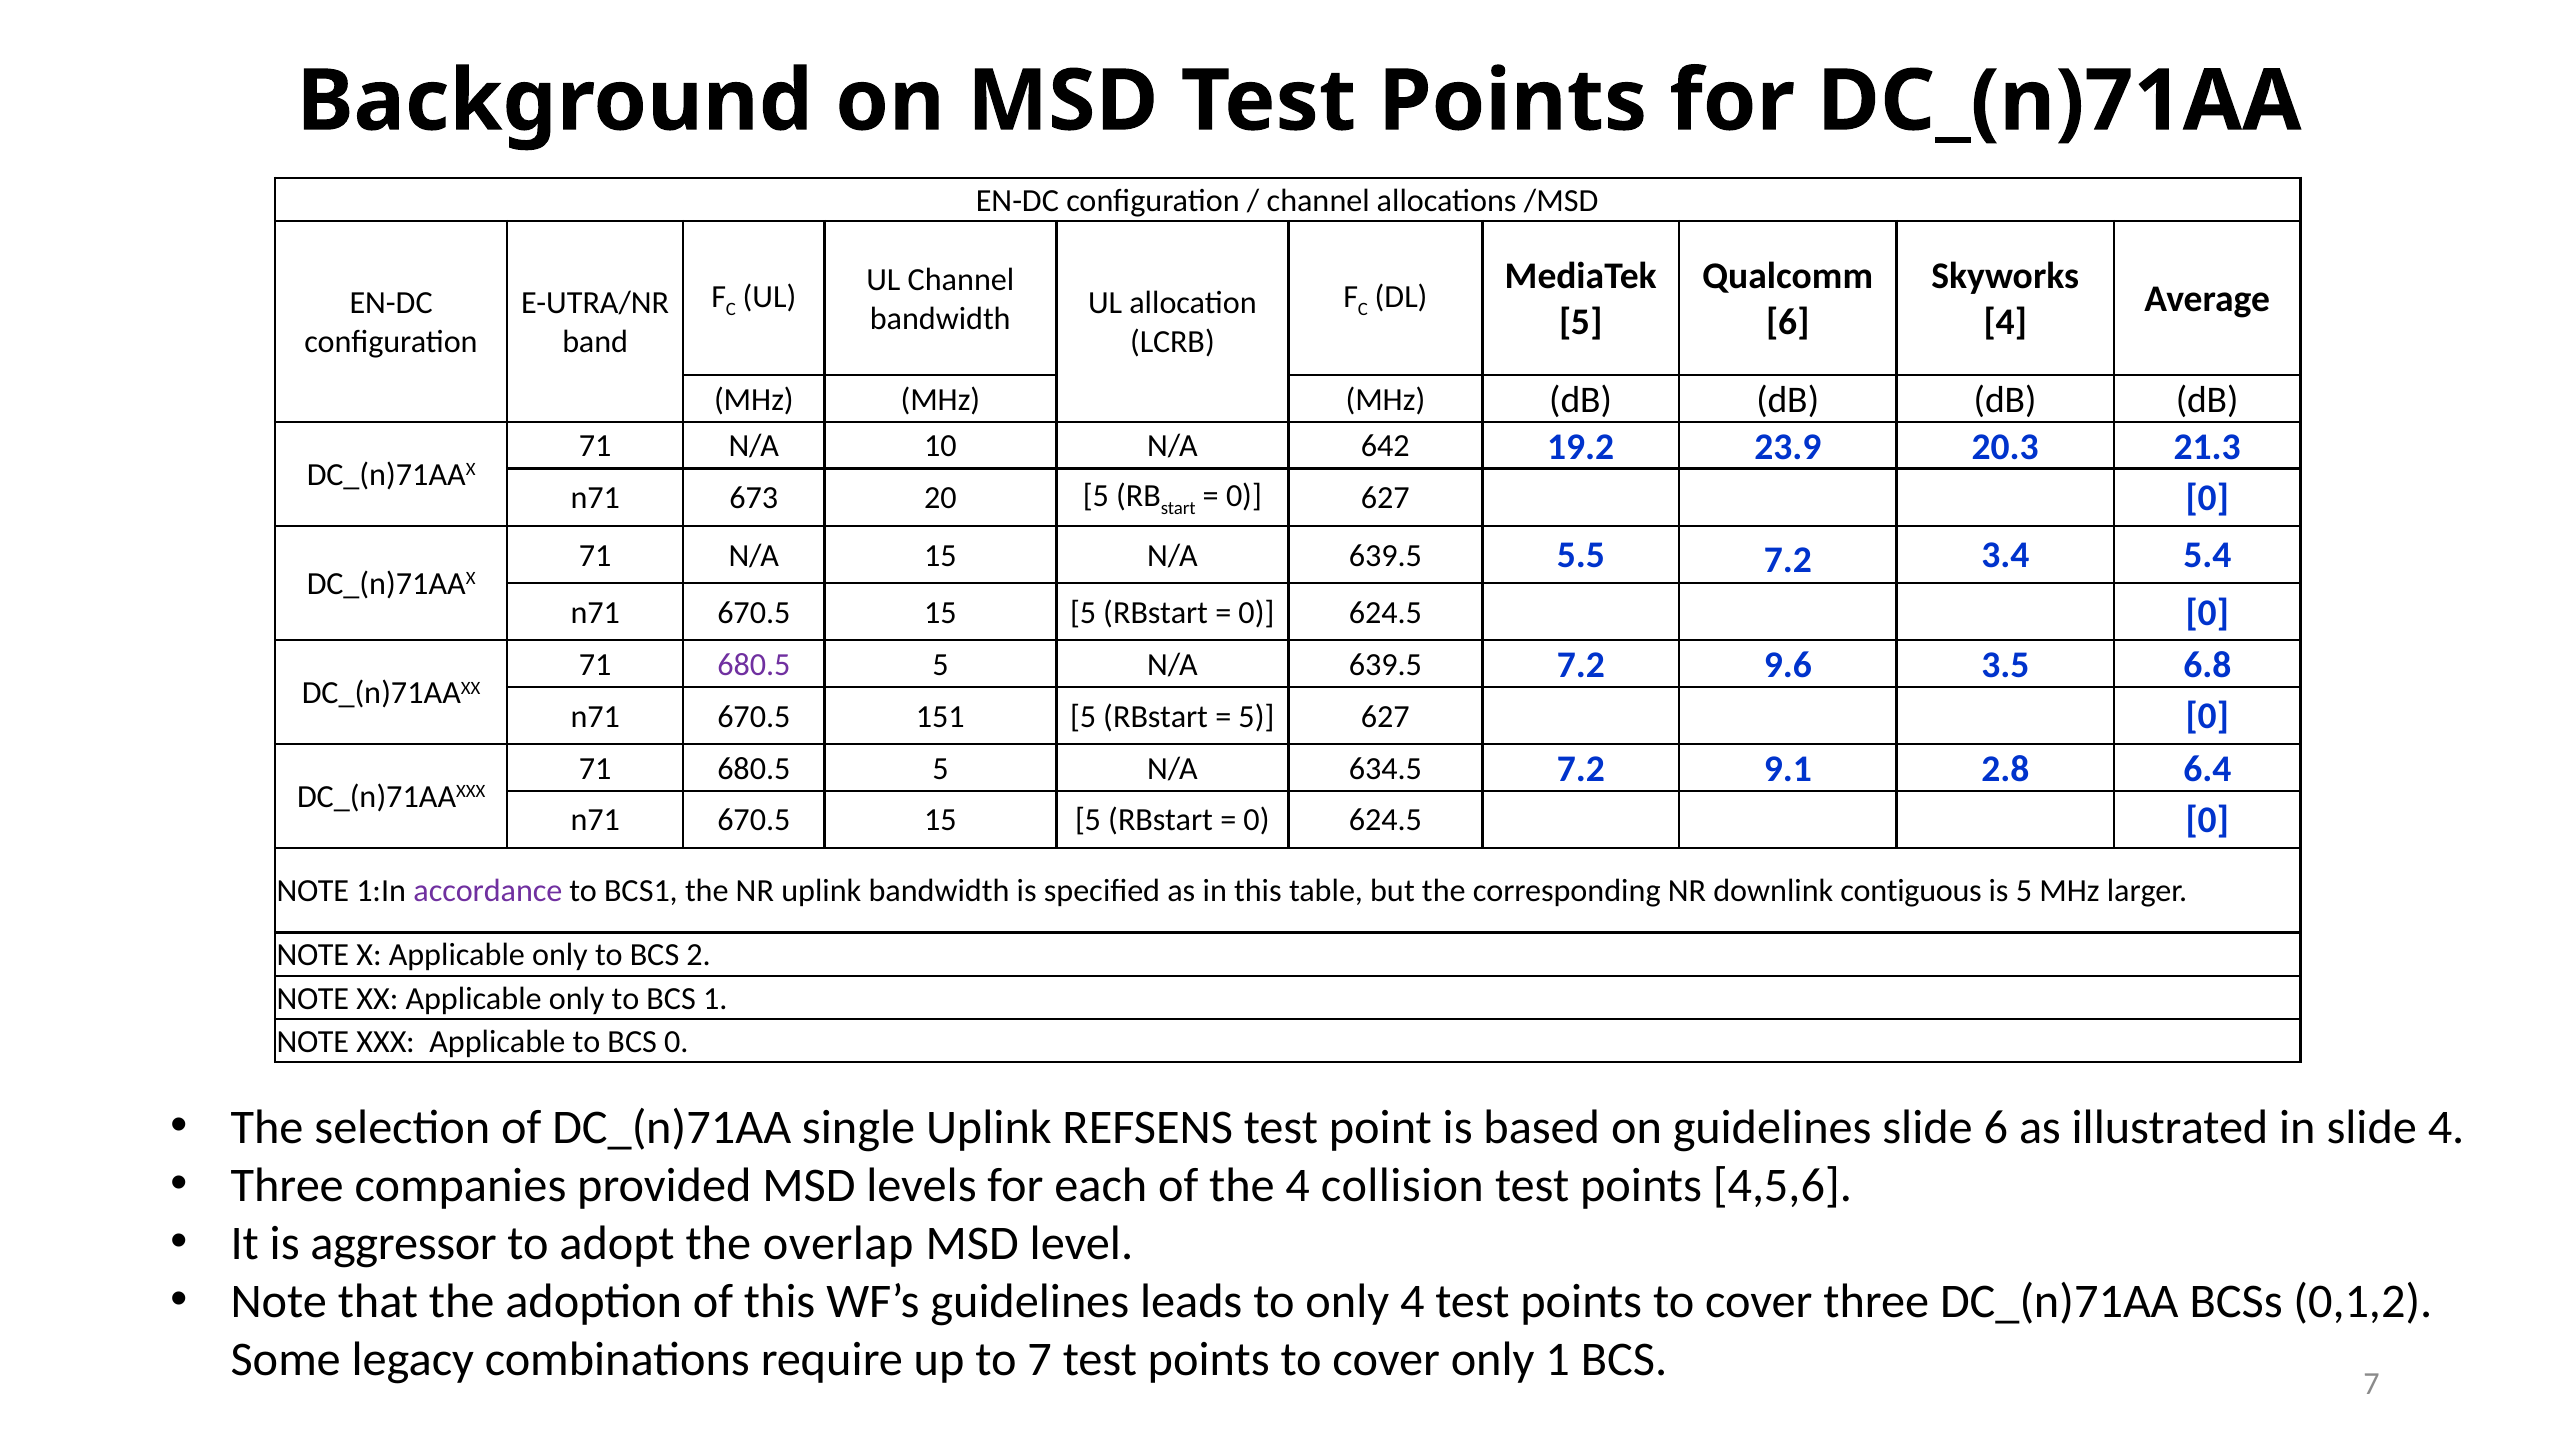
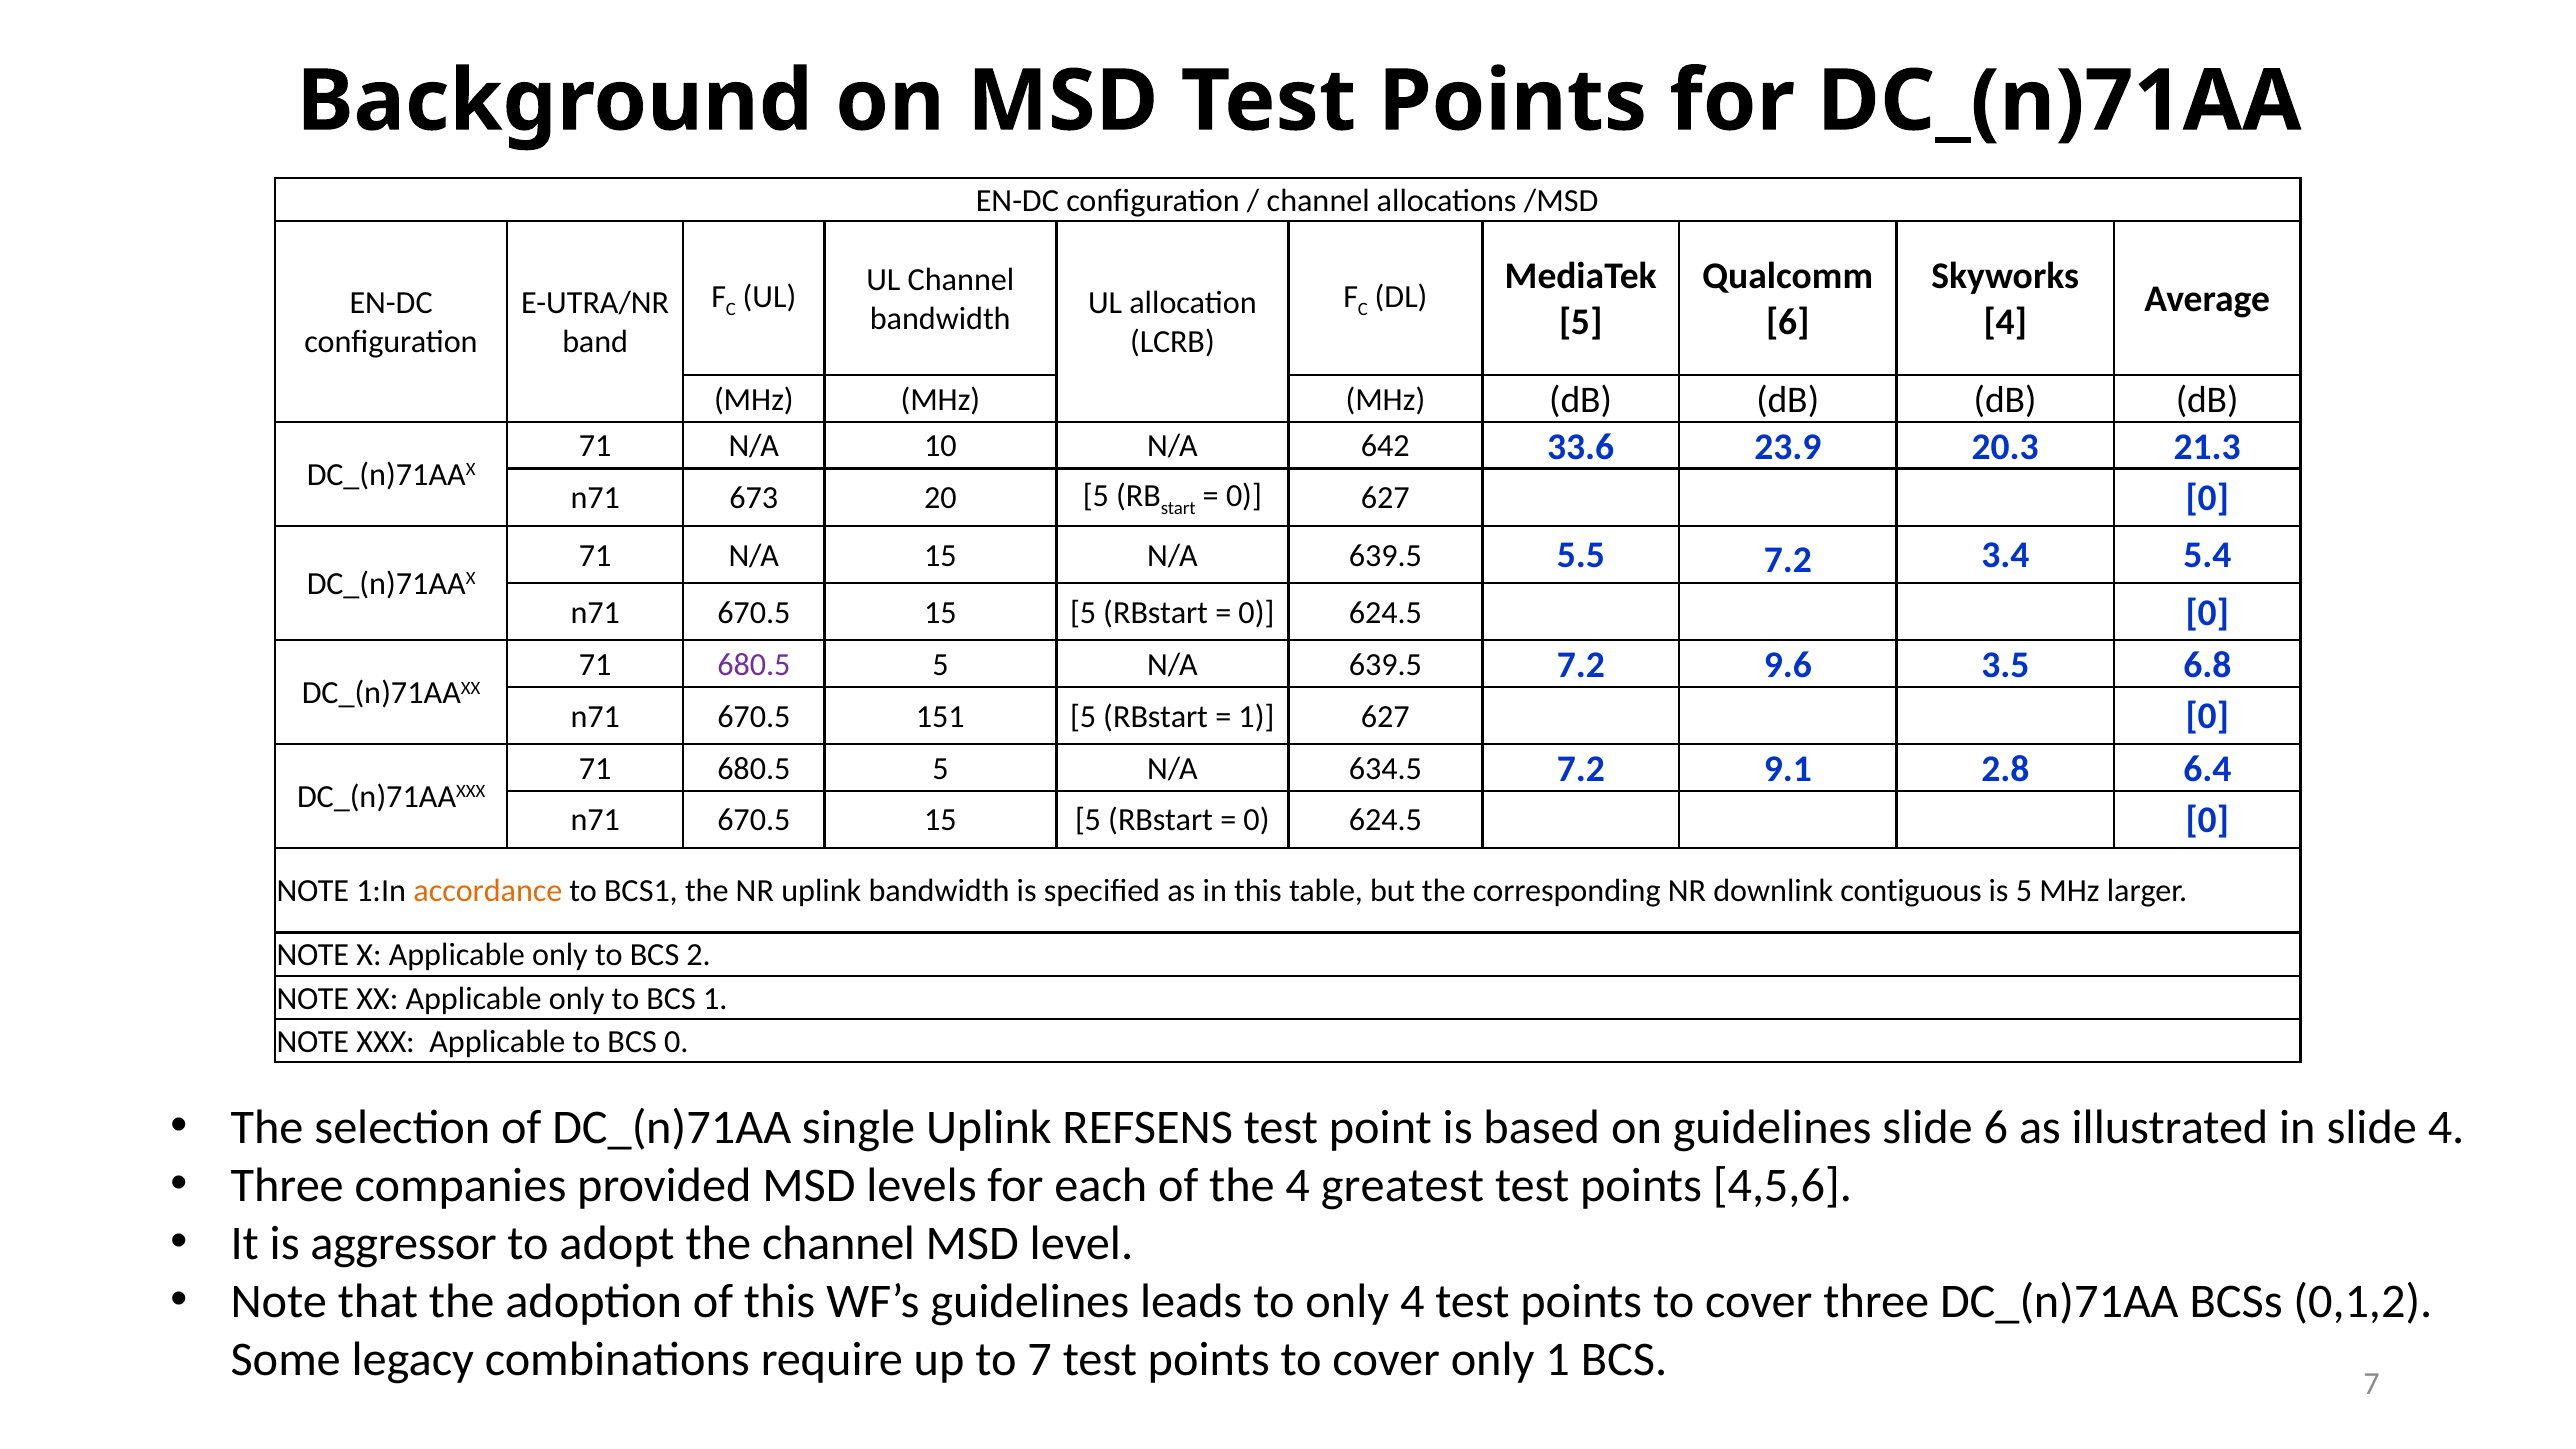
19.2: 19.2 -> 33.6 (1581, 447)
5: 5 -> 1 (1256, 716)
accordance colour: purple -> orange (488, 891)
collision: collision -> greatest (1402, 1185)
the overlap: overlap -> channel (839, 1243)
